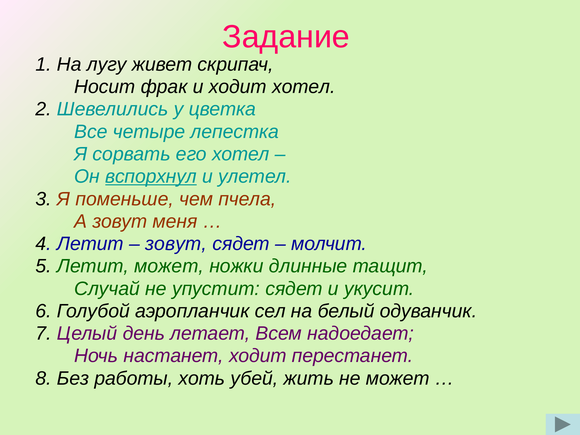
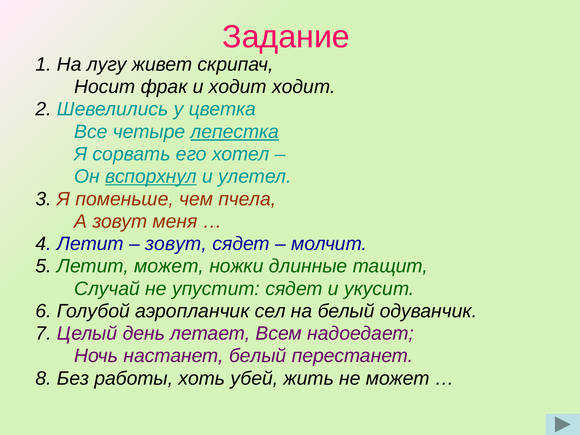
ходит хотел: хотел -> ходит (304, 87)
лепестка underline: none -> present (235, 132)
настанет ходит: ходит -> белый (258, 356)
